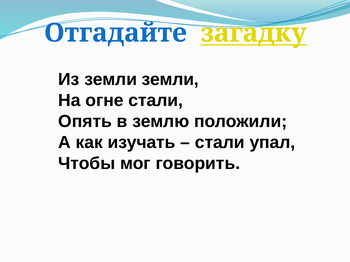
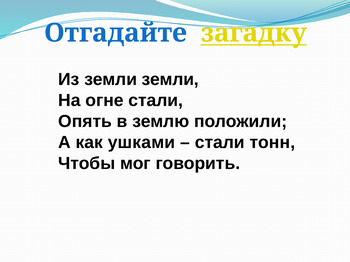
изучать: изучать -> ушками (141, 143)
упал: упал -> тонн (272, 143)
